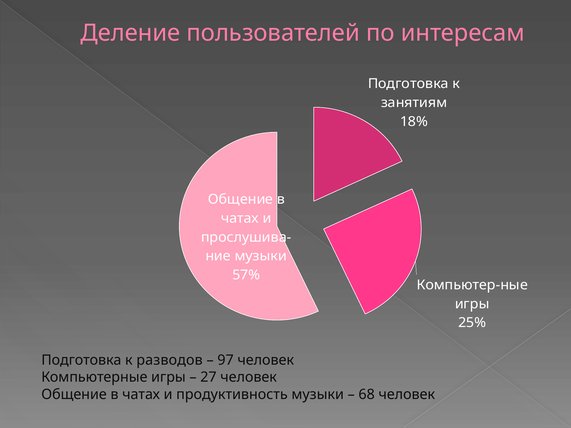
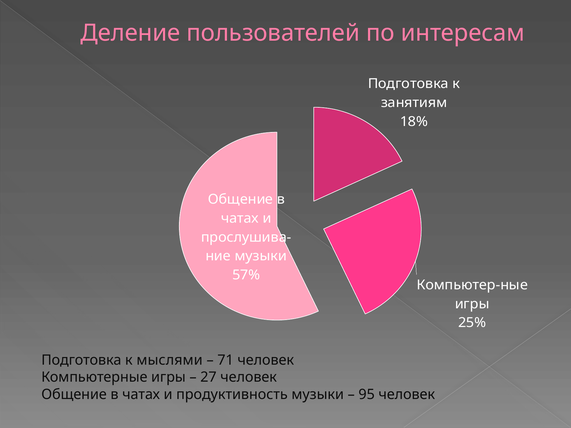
разводов: разводов -> мыслями (170, 360)
97: 97 -> 71 (226, 360)
68: 68 -> 95 (367, 395)
